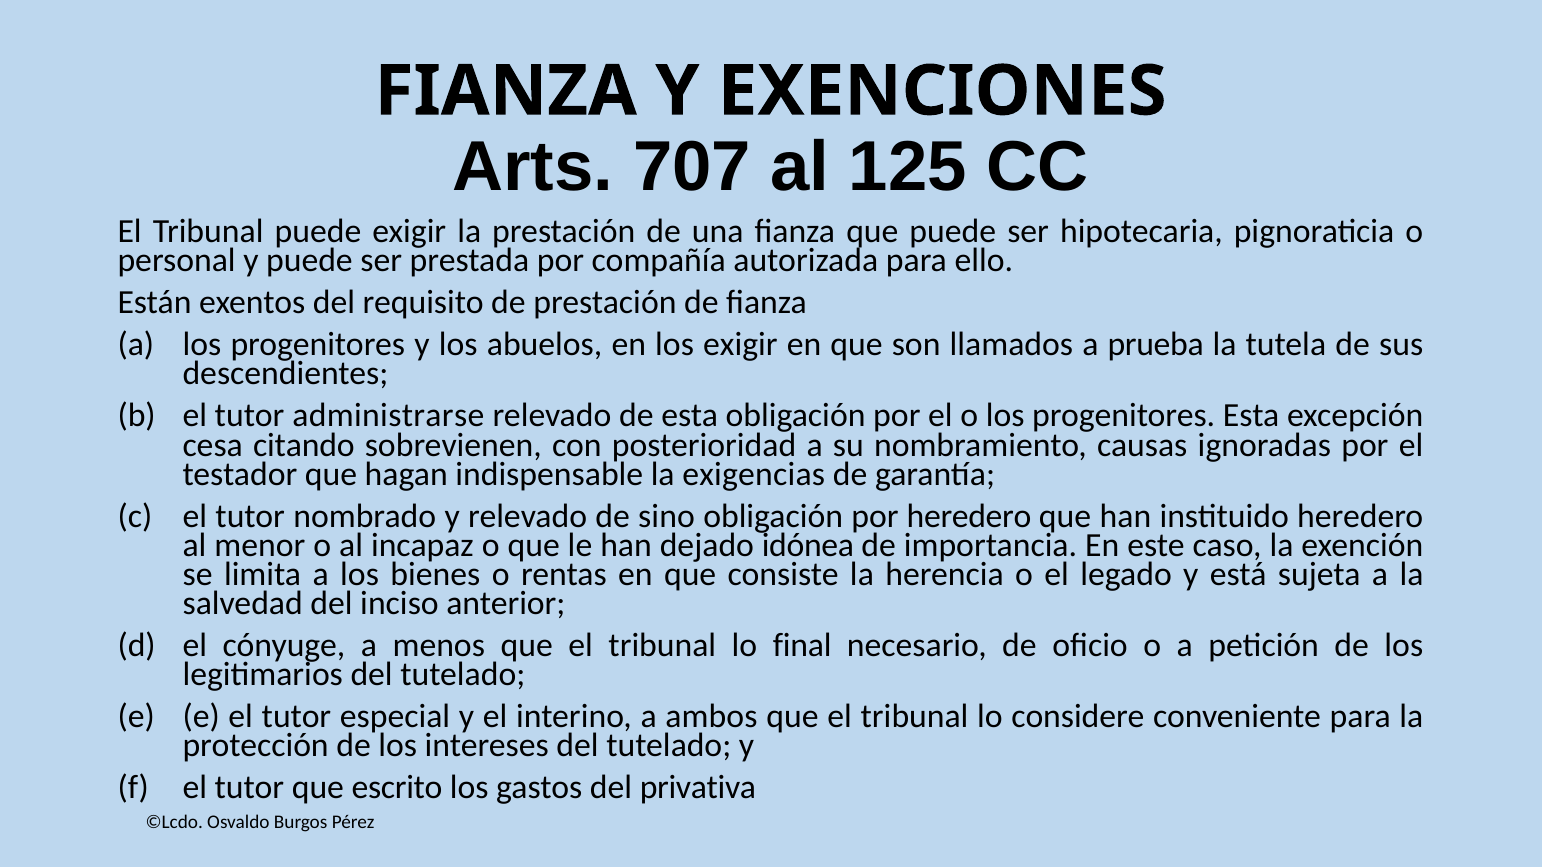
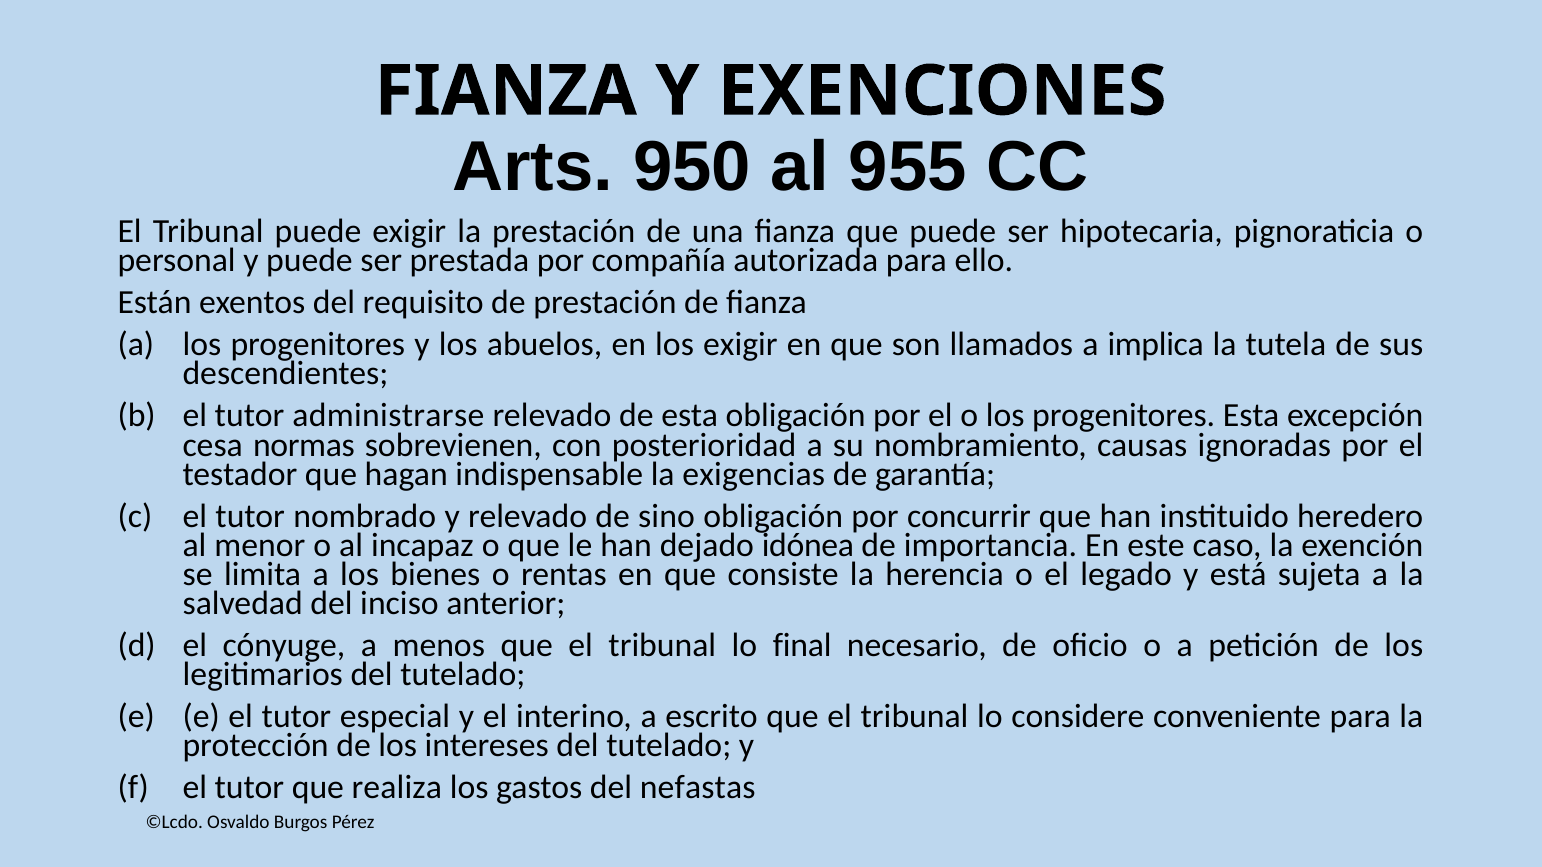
707: 707 -> 950 (692, 168)
125: 125 -> 955 (908, 168)
prueba: prueba -> implica (1156, 345)
citando: citando -> normas (304, 445)
por heredero: heredero -> concurrir (969, 516)
ambos: ambos -> escrito (712, 717)
escrito: escrito -> realiza (397, 788)
privativa: privativa -> nefastas (698, 788)
